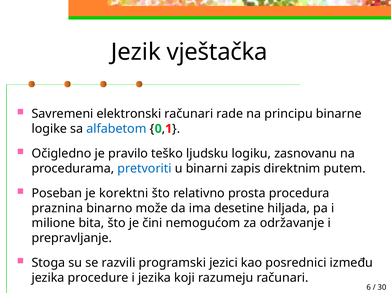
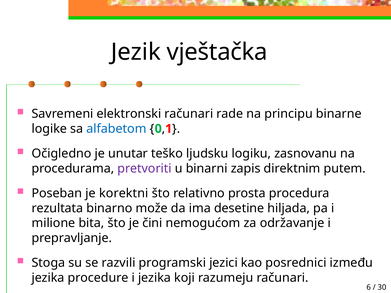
pravilo: pravilo -> unutar (128, 154)
pretvoriti colour: blue -> purple (144, 169)
praznina: praznina -> rezultata (57, 208)
